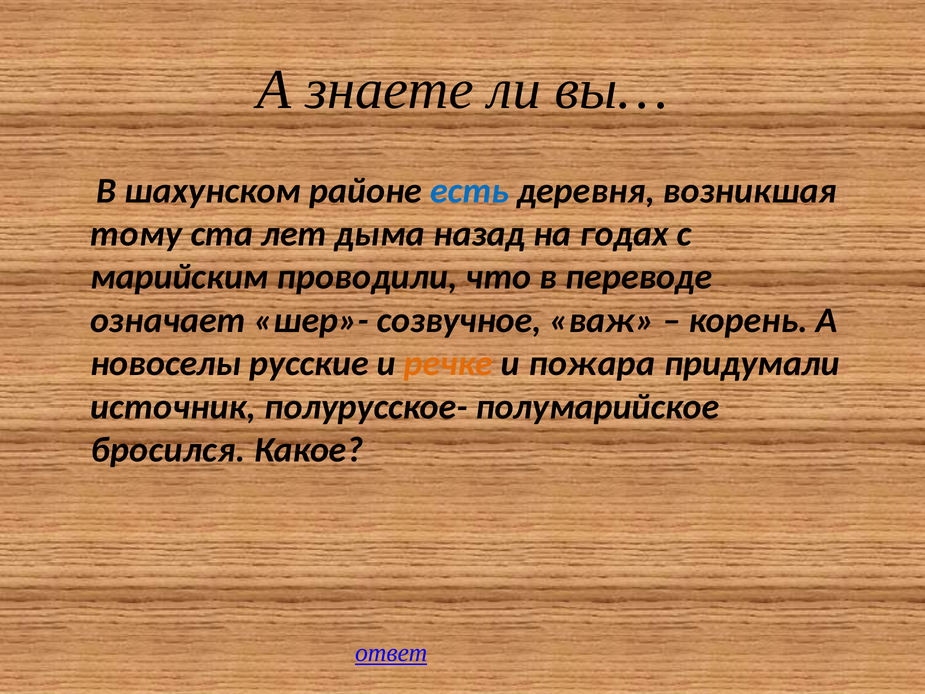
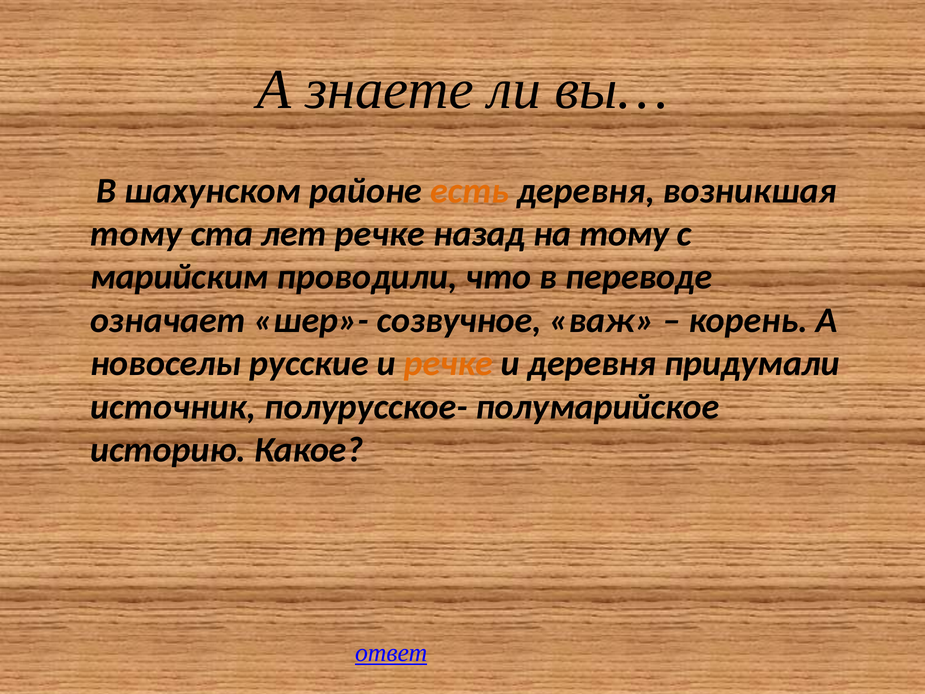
есть colour: blue -> orange (470, 191)
лет дыма: дыма -> речке (380, 234)
на годах: годах -> тому (624, 234)
и пожара: пожара -> деревня (592, 363)
бросился: бросился -> историю (168, 450)
